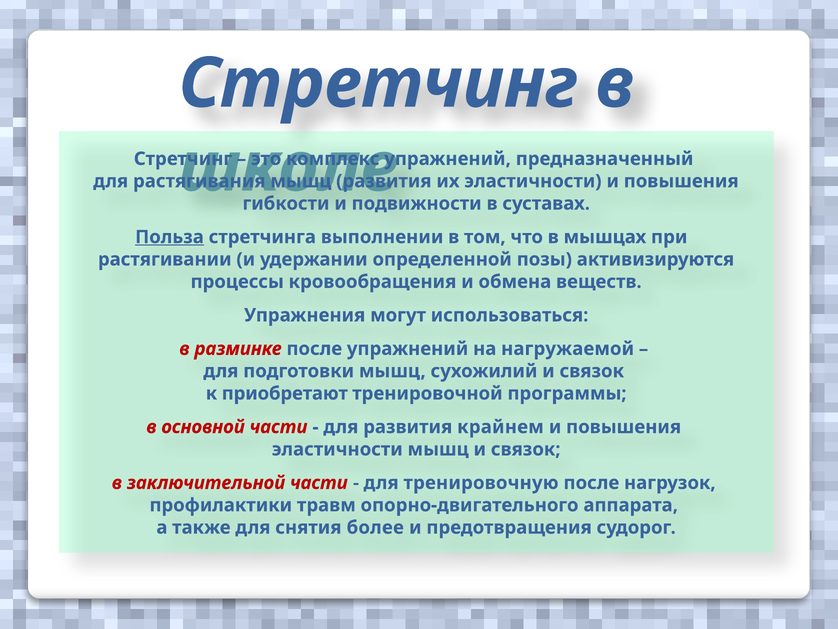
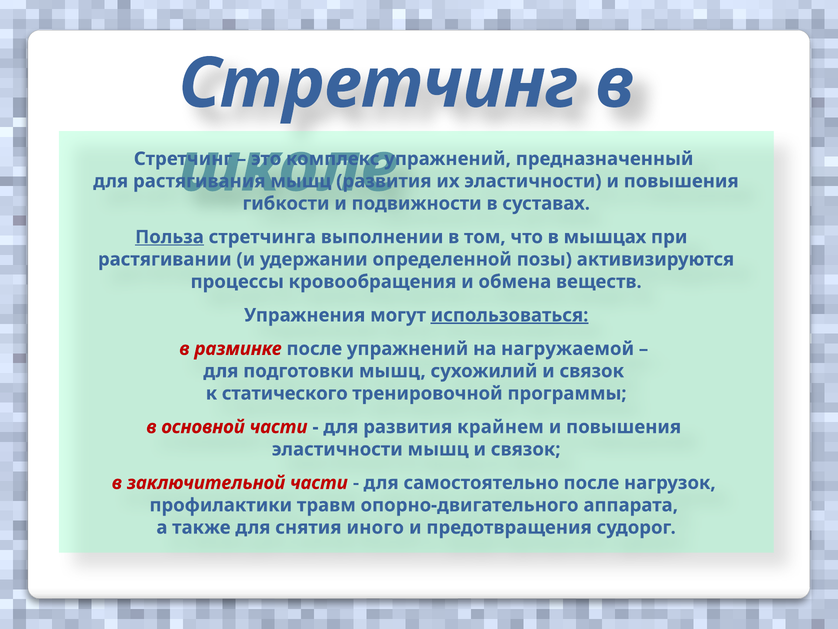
использоваться underline: none -> present (510, 315)
приобретают: приобретают -> статического (285, 393)
тренировочную: тренировочную -> самостоятельно (481, 482)
более: более -> иного (375, 527)
